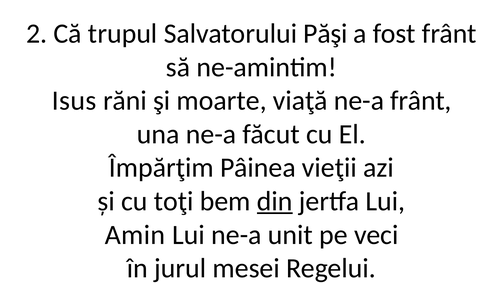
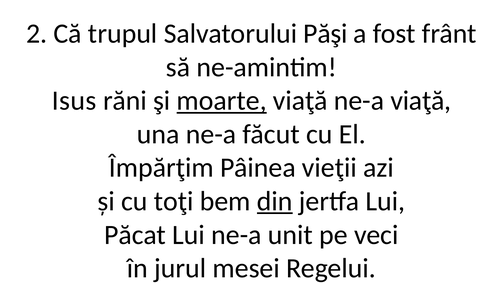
moarte underline: none -> present (222, 101)
ne-a frânt: frânt -> viaţă (421, 101)
Amin: Amin -> Păcat (135, 235)
